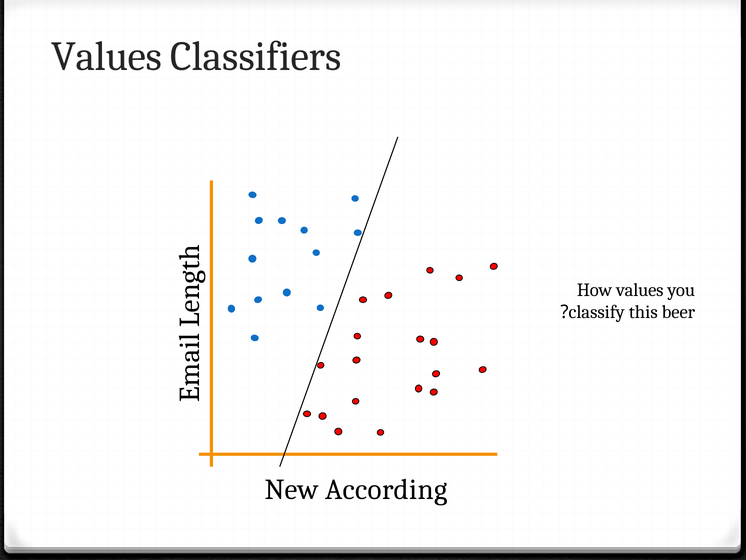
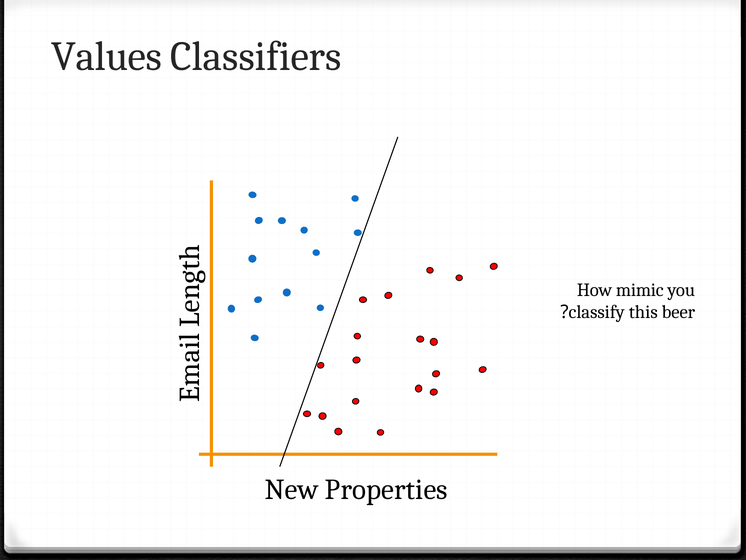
How values: values -> mimic (640, 290)
According: According -> Properties (386, 489)
